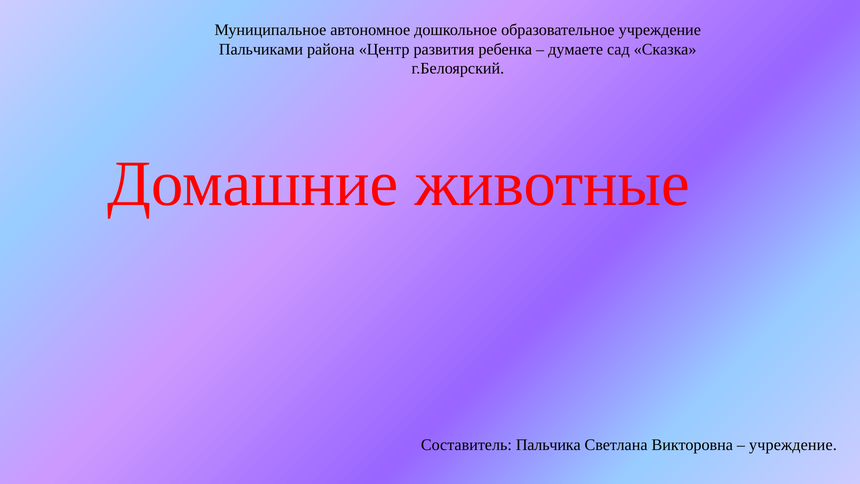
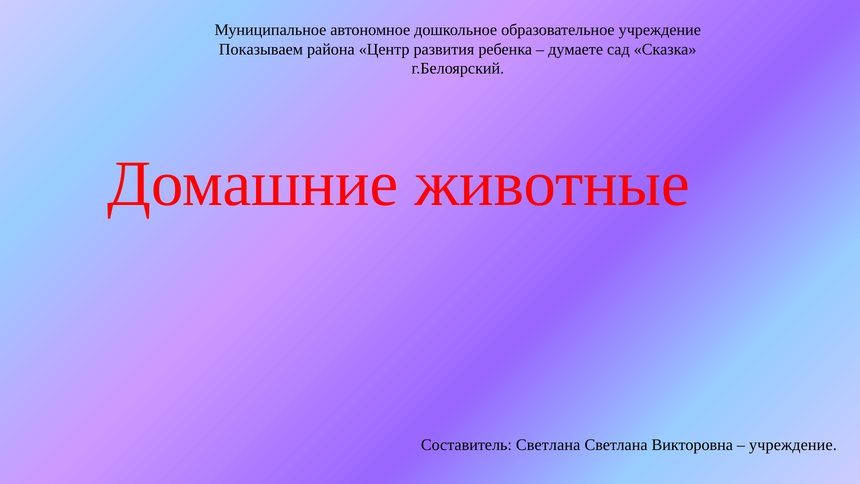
Пальчиками: Пальчиками -> Показываем (261, 49)
Составитель Пальчика: Пальчика -> Светлана (548, 444)
